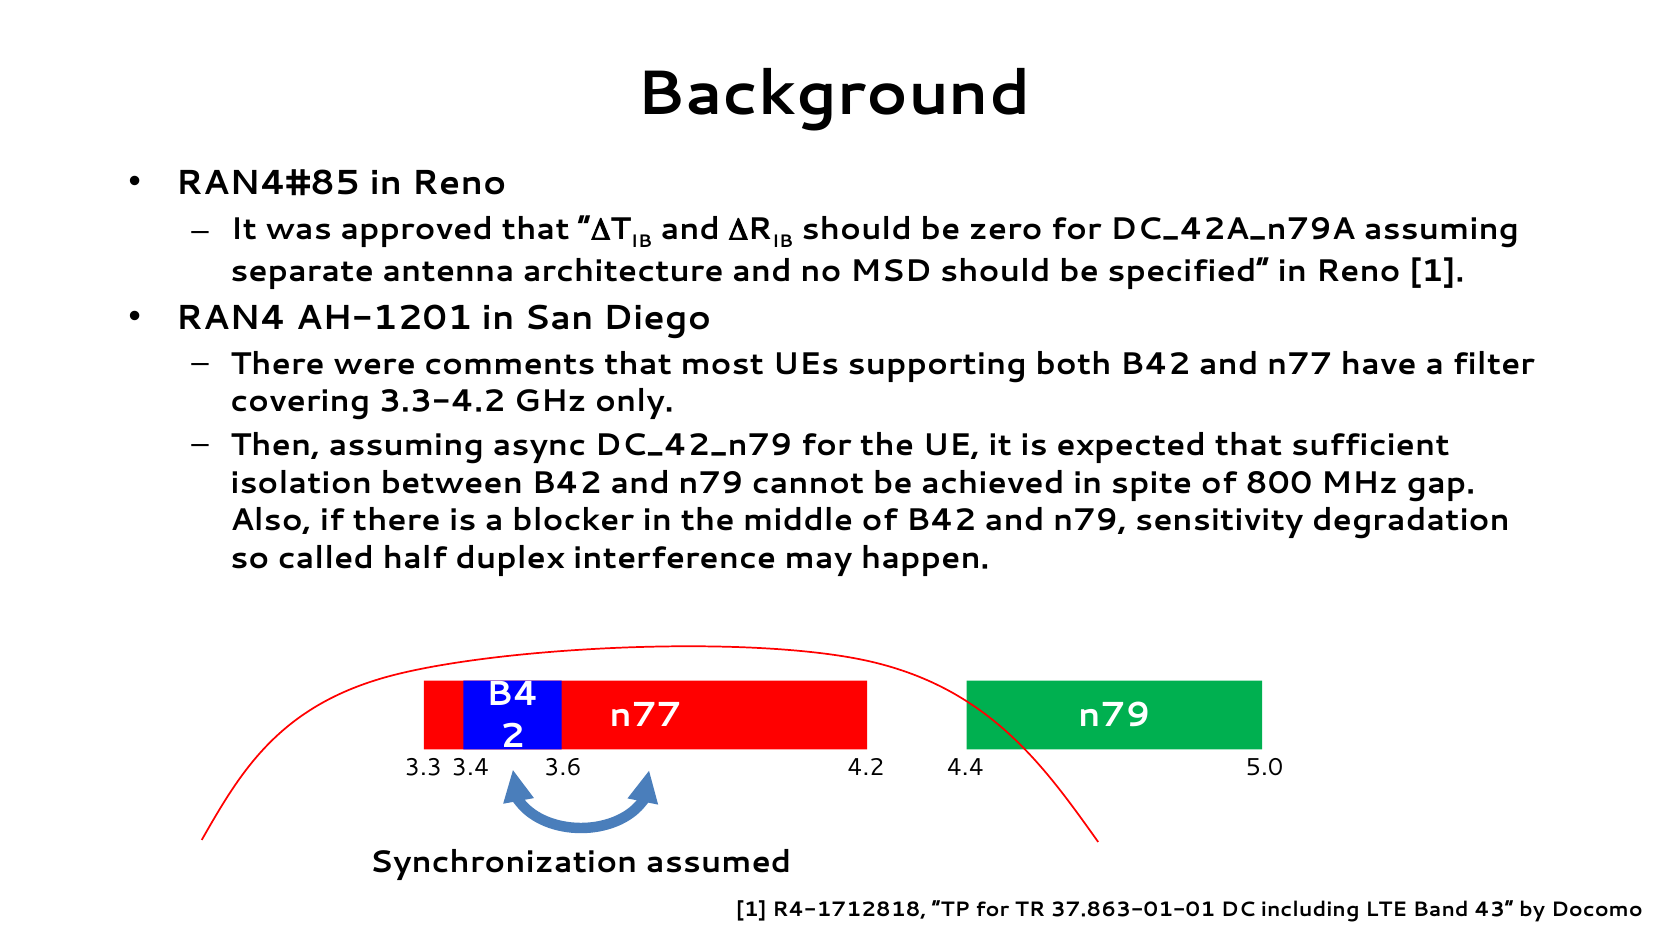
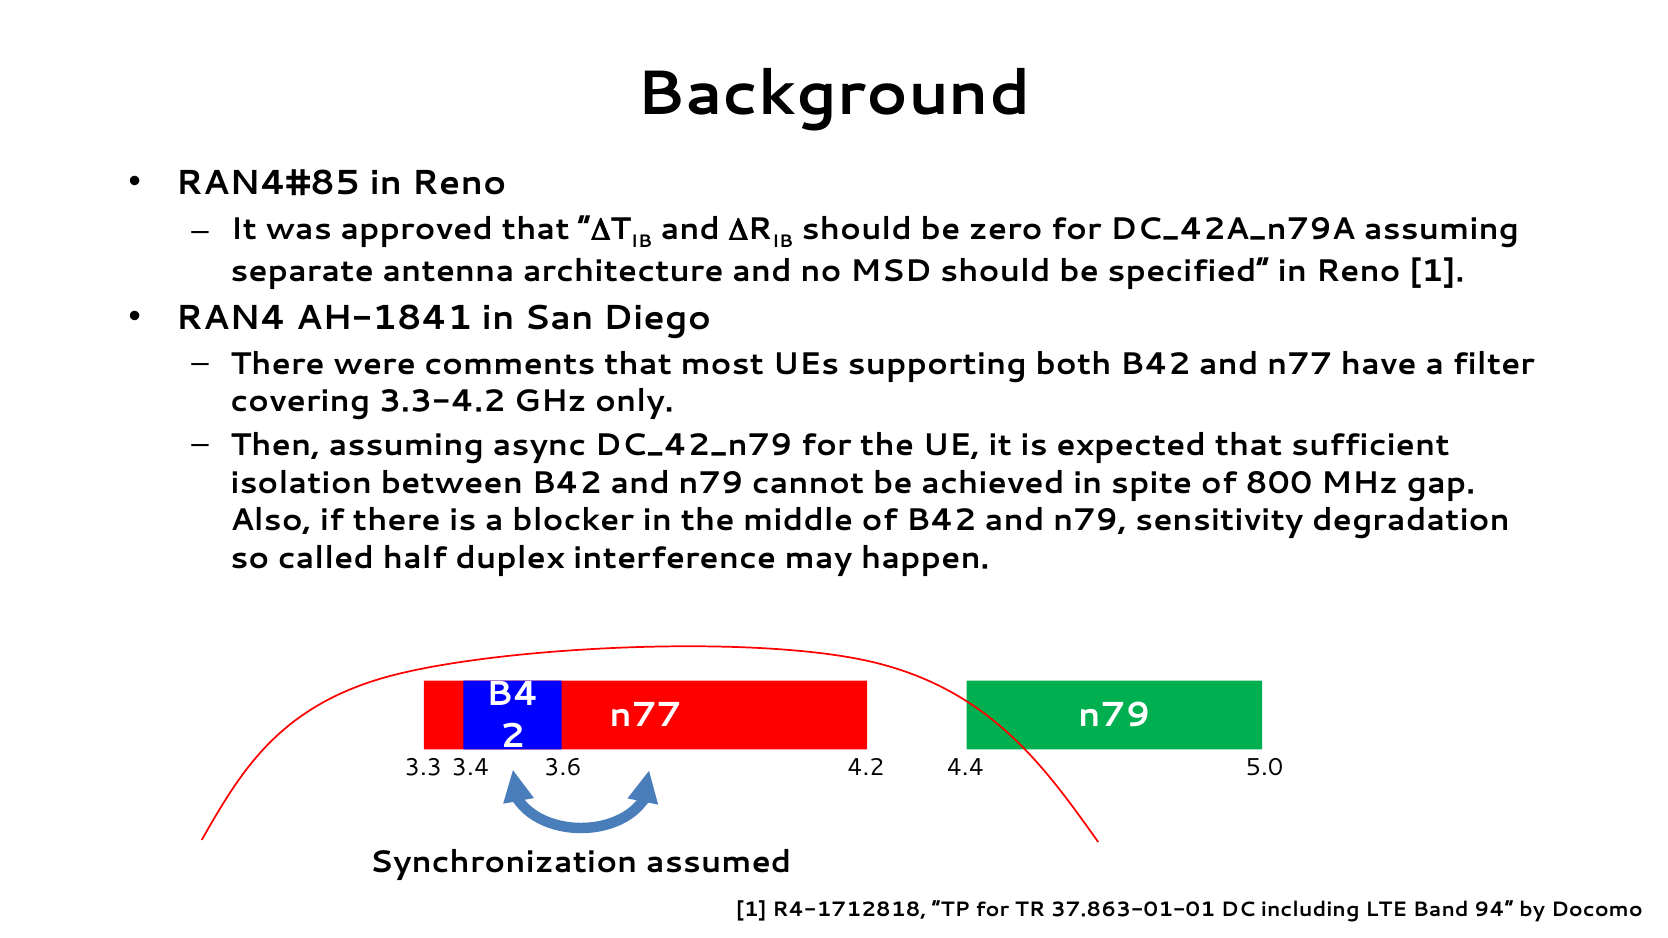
AH-1201: AH-1201 -> AH-1841 (384, 319)
43: 43 -> 94 (1494, 909)
